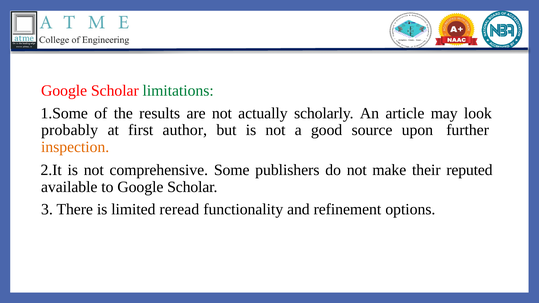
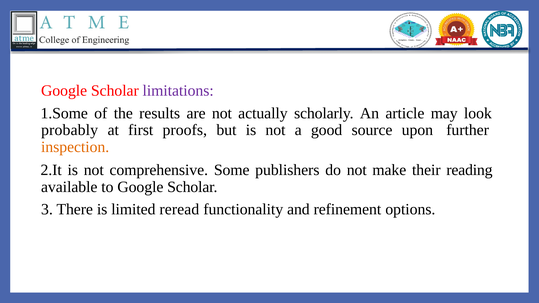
limitations colour: green -> purple (178, 91)
author: author -> proofs (185, 130)
reputed: reputed -> reading (469, 170)
